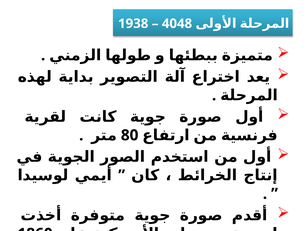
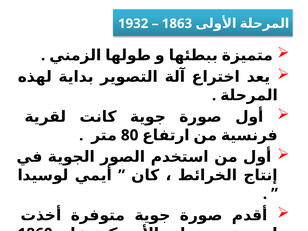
1938: 1938 -> 1932 (133, 24)
4048: 4048 -> 1863 (177, 24)
